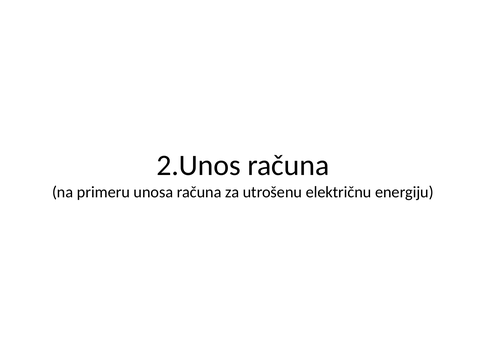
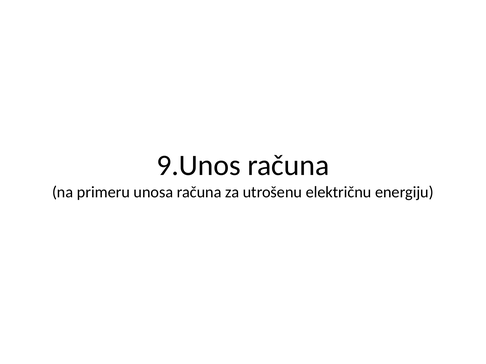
2.Unos: 2.Unos -> 9.Unos (199, 166)
